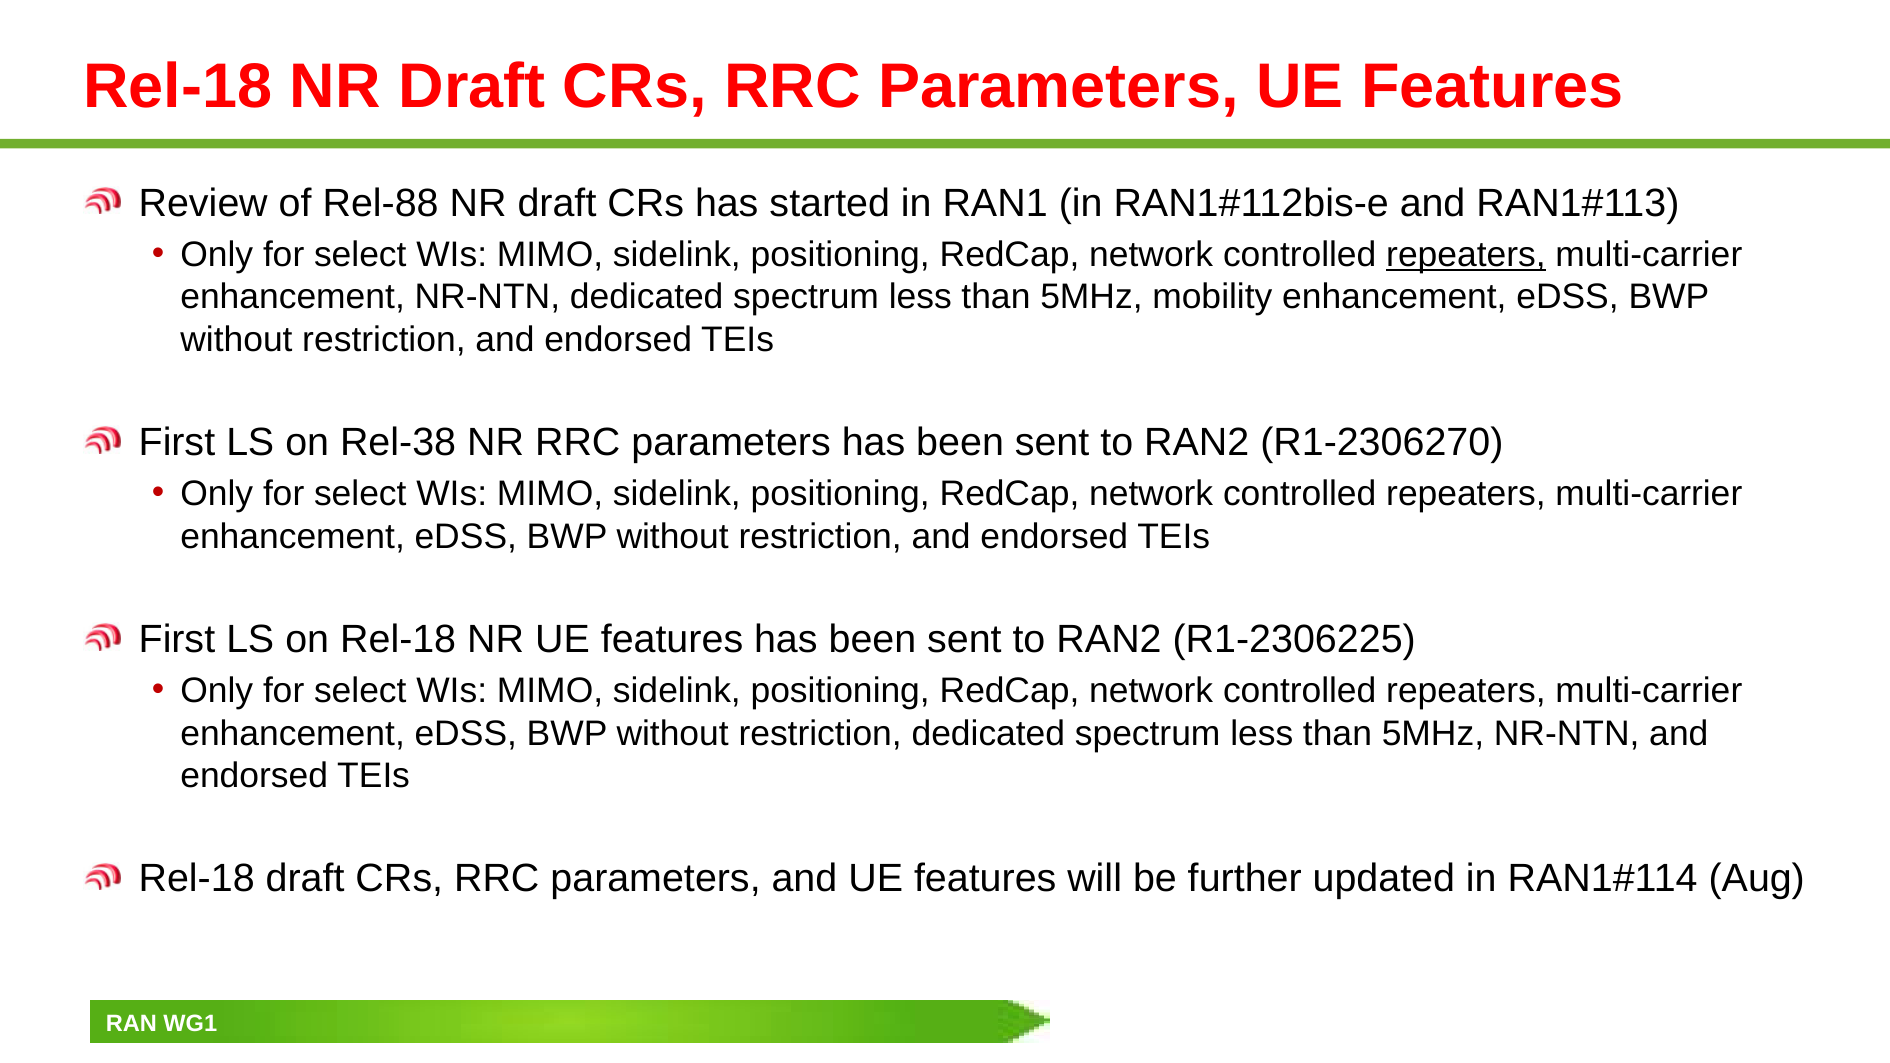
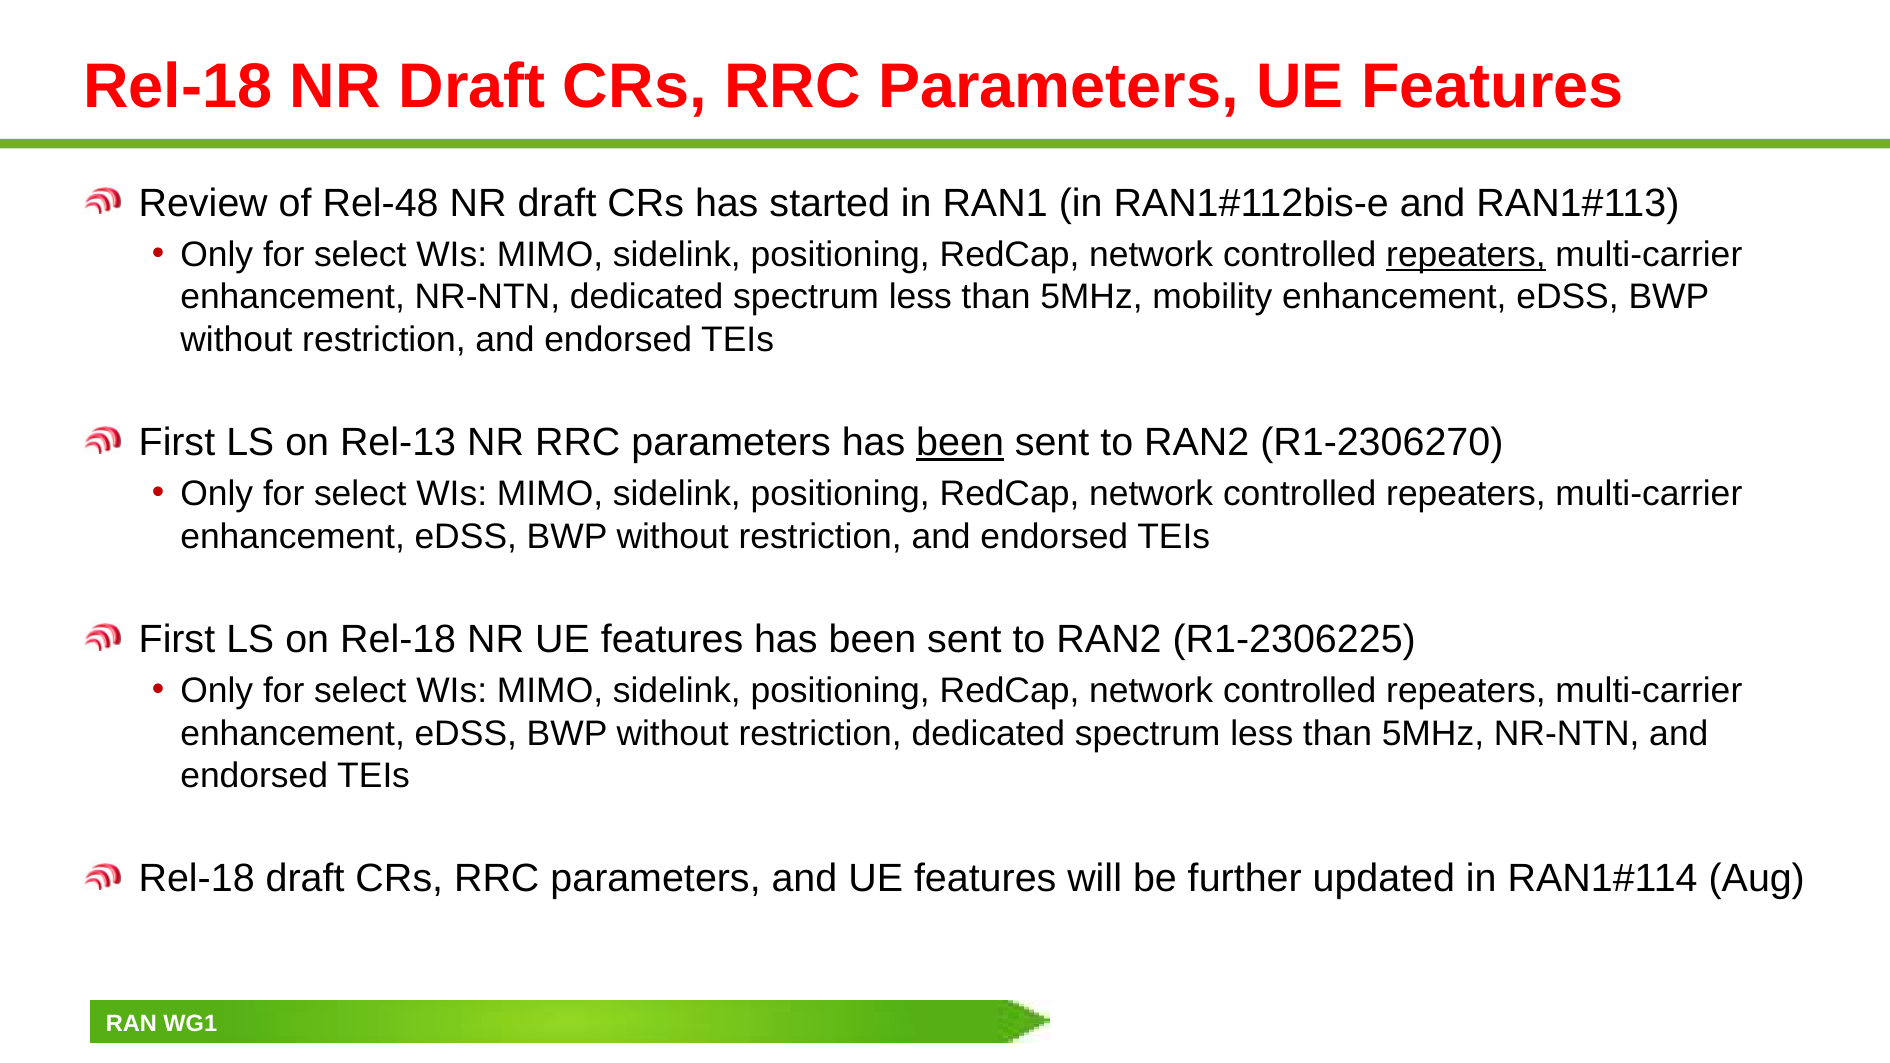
Rel-88: Rel-88 -> Rel-48 (381, 203)
Rel-38: Rel-38 -> Rel-13 (398, 442)
been underline: none -> present (960, 442)
